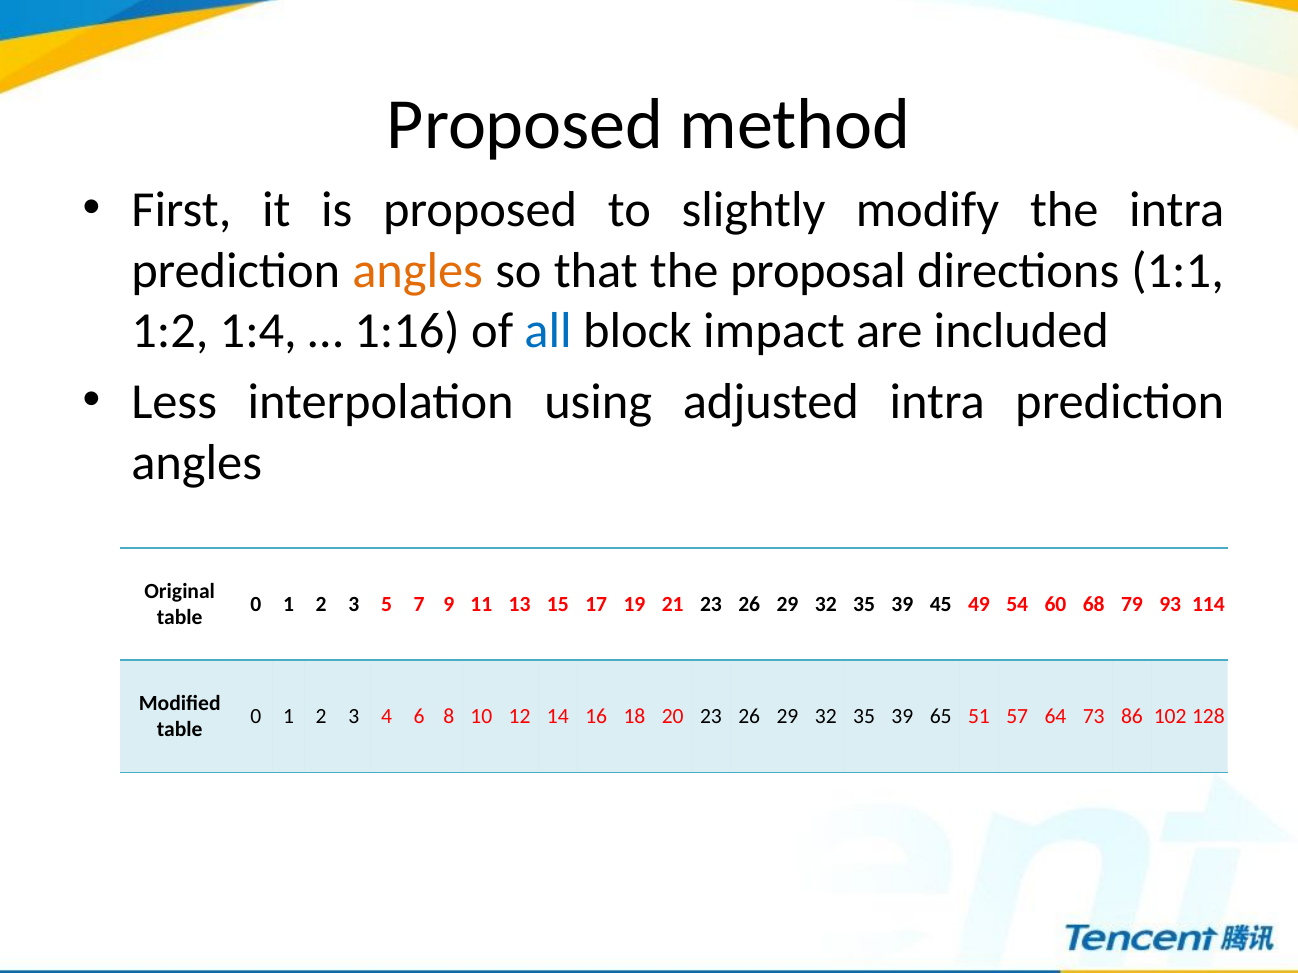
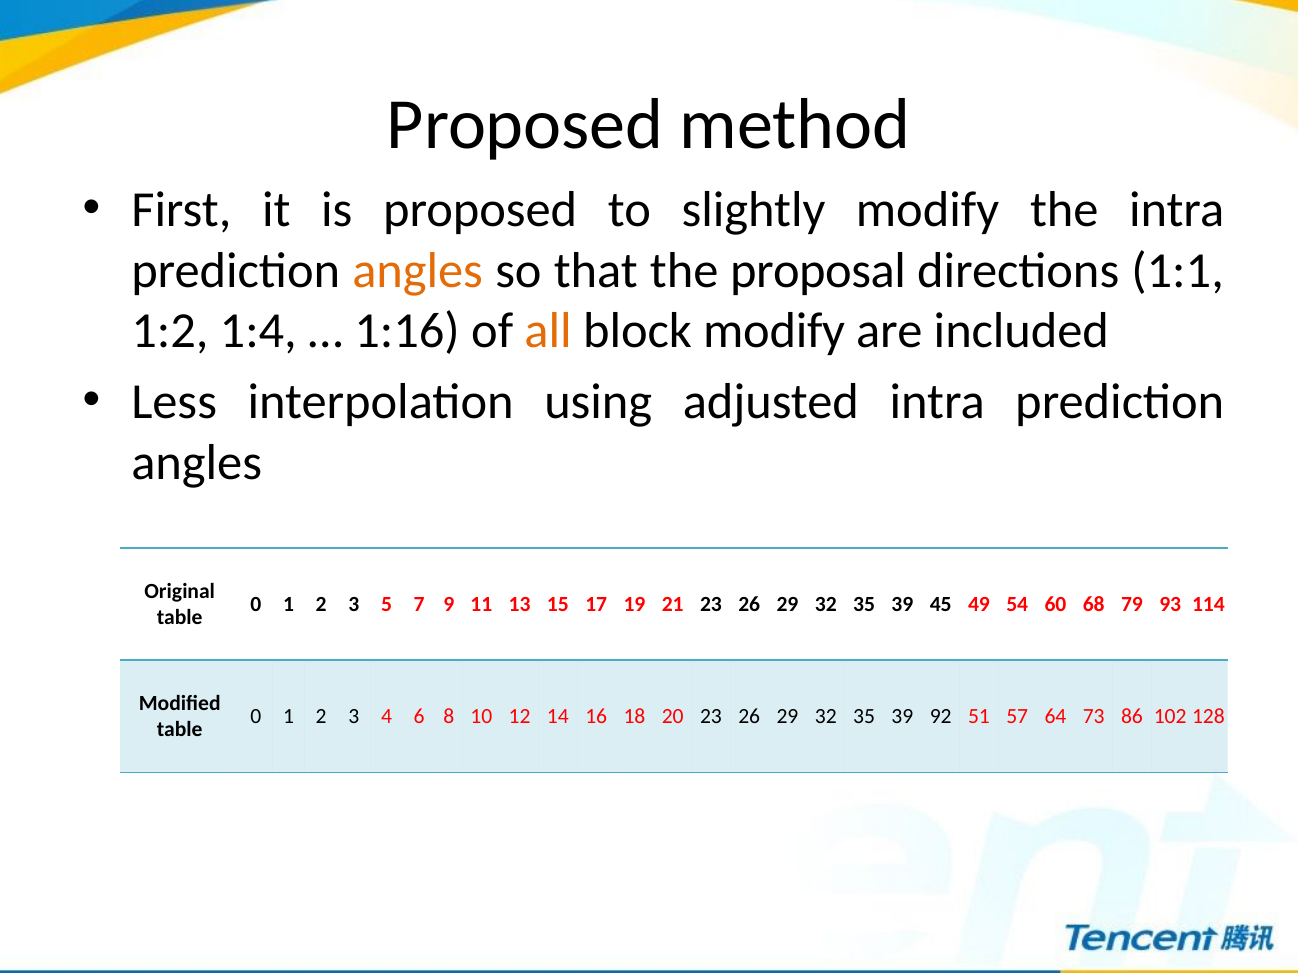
all colour: blue -> orange (548, 331)
block impact: impact -> modify (774, 331)
65: 65 -> 92 (941, 717)
